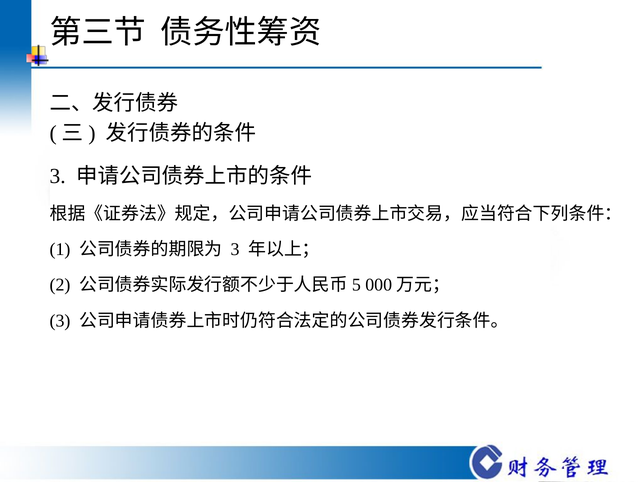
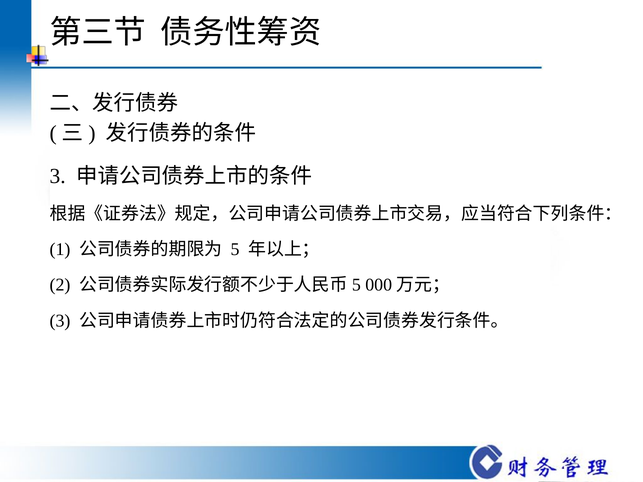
3: 3 -> 5 (235, 249)
